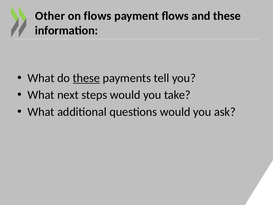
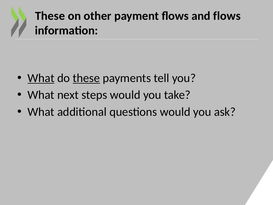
Other: Other -> These (50, 16)
on flows: flows -> other (98, 16)
and these: these -> flows (227, 16)
What underline: none -> present (41, 78)
